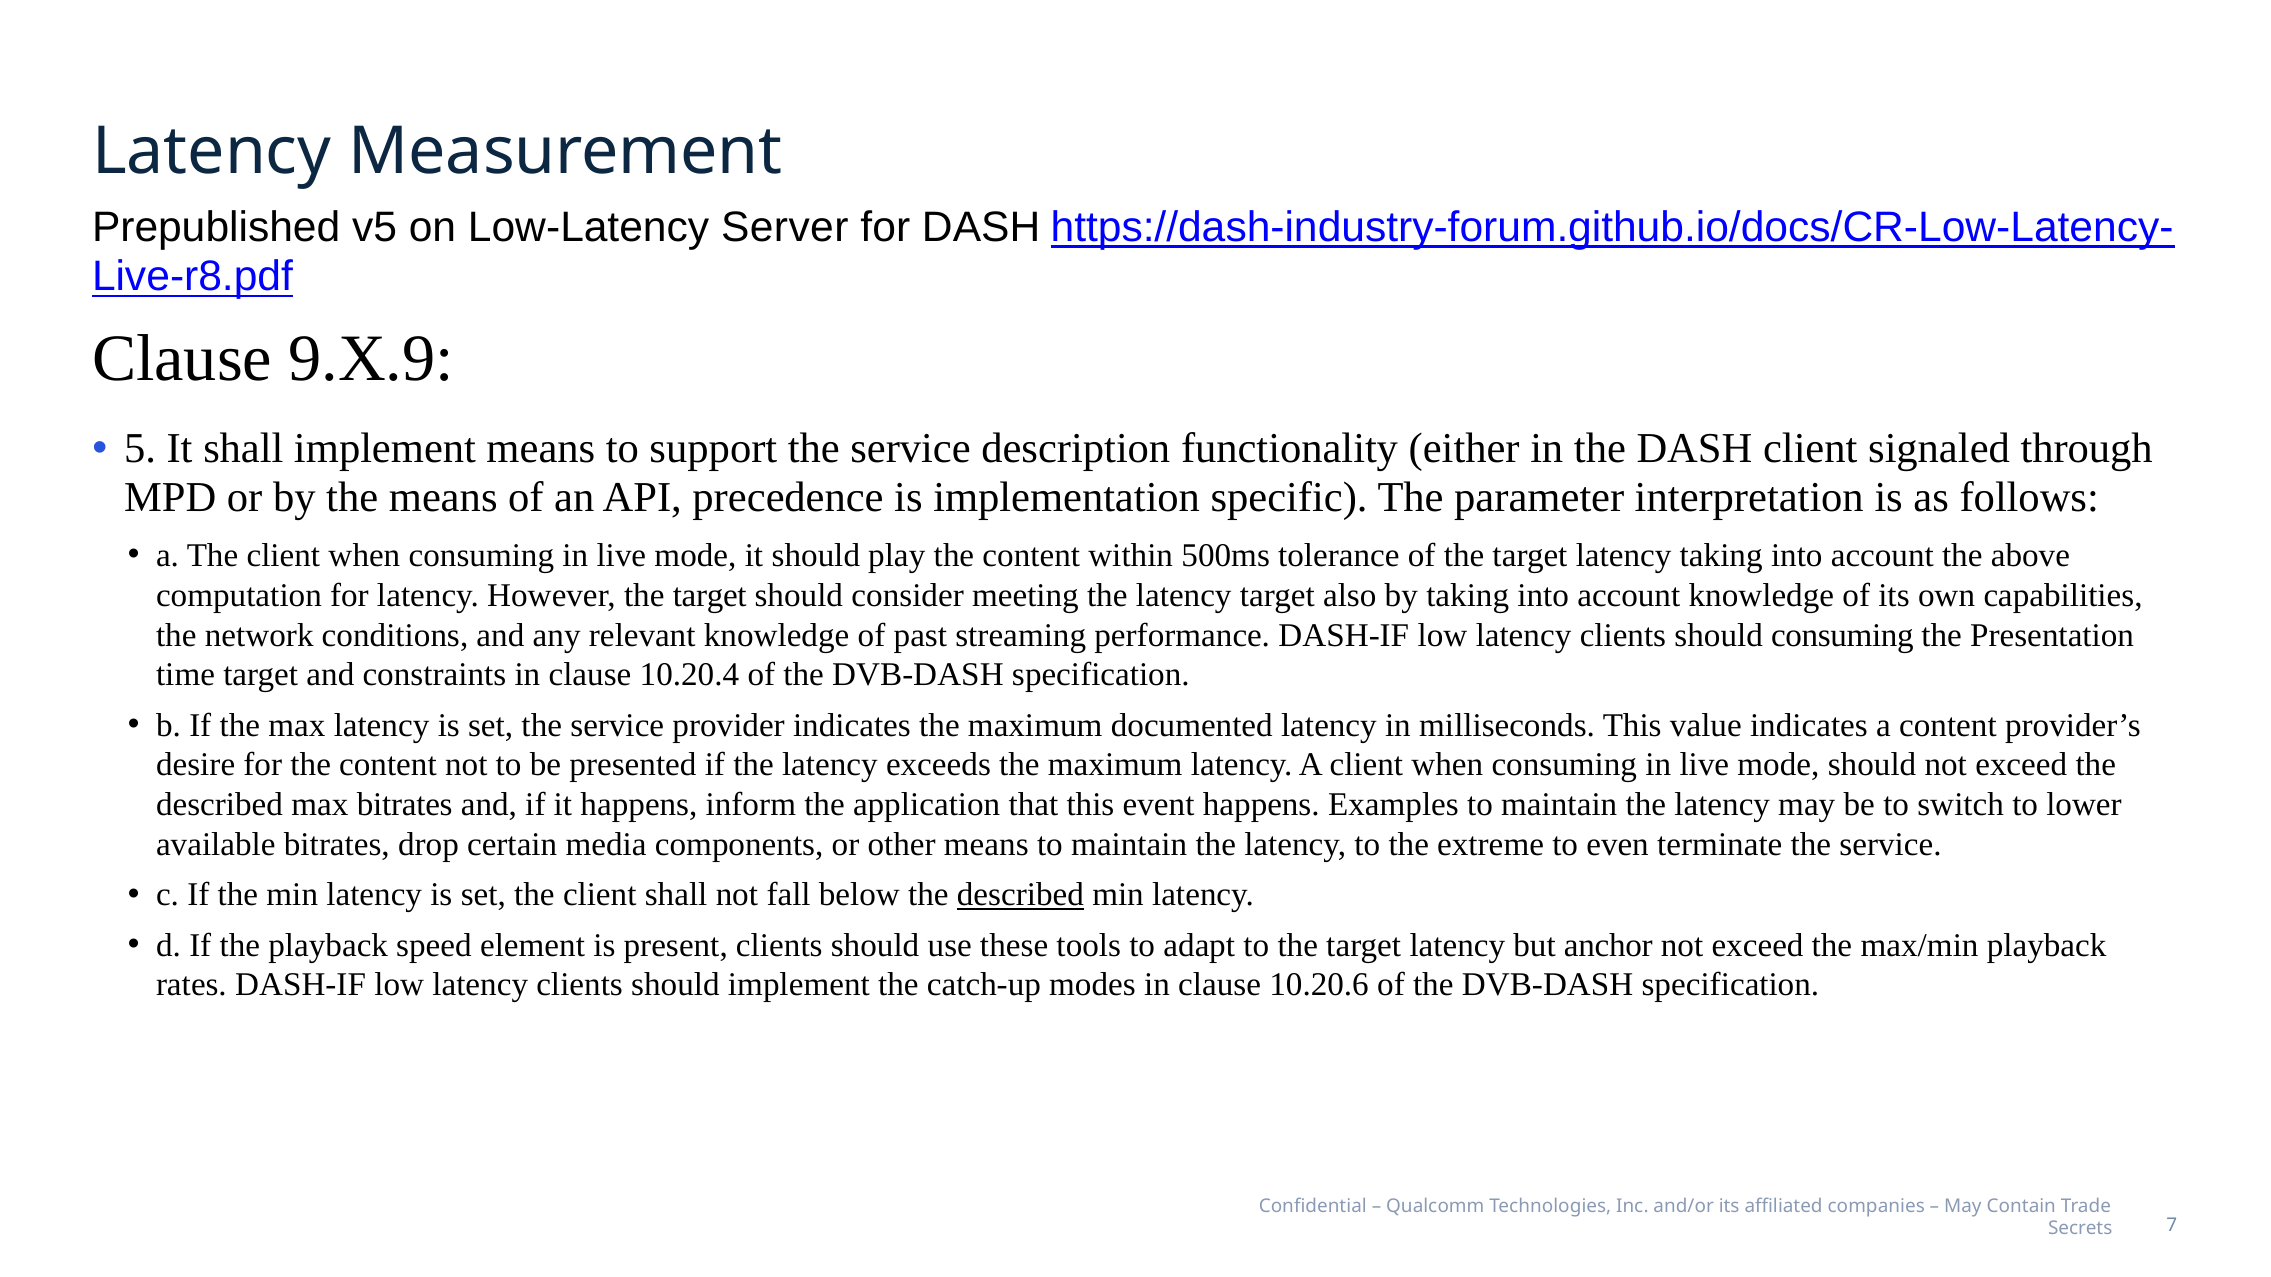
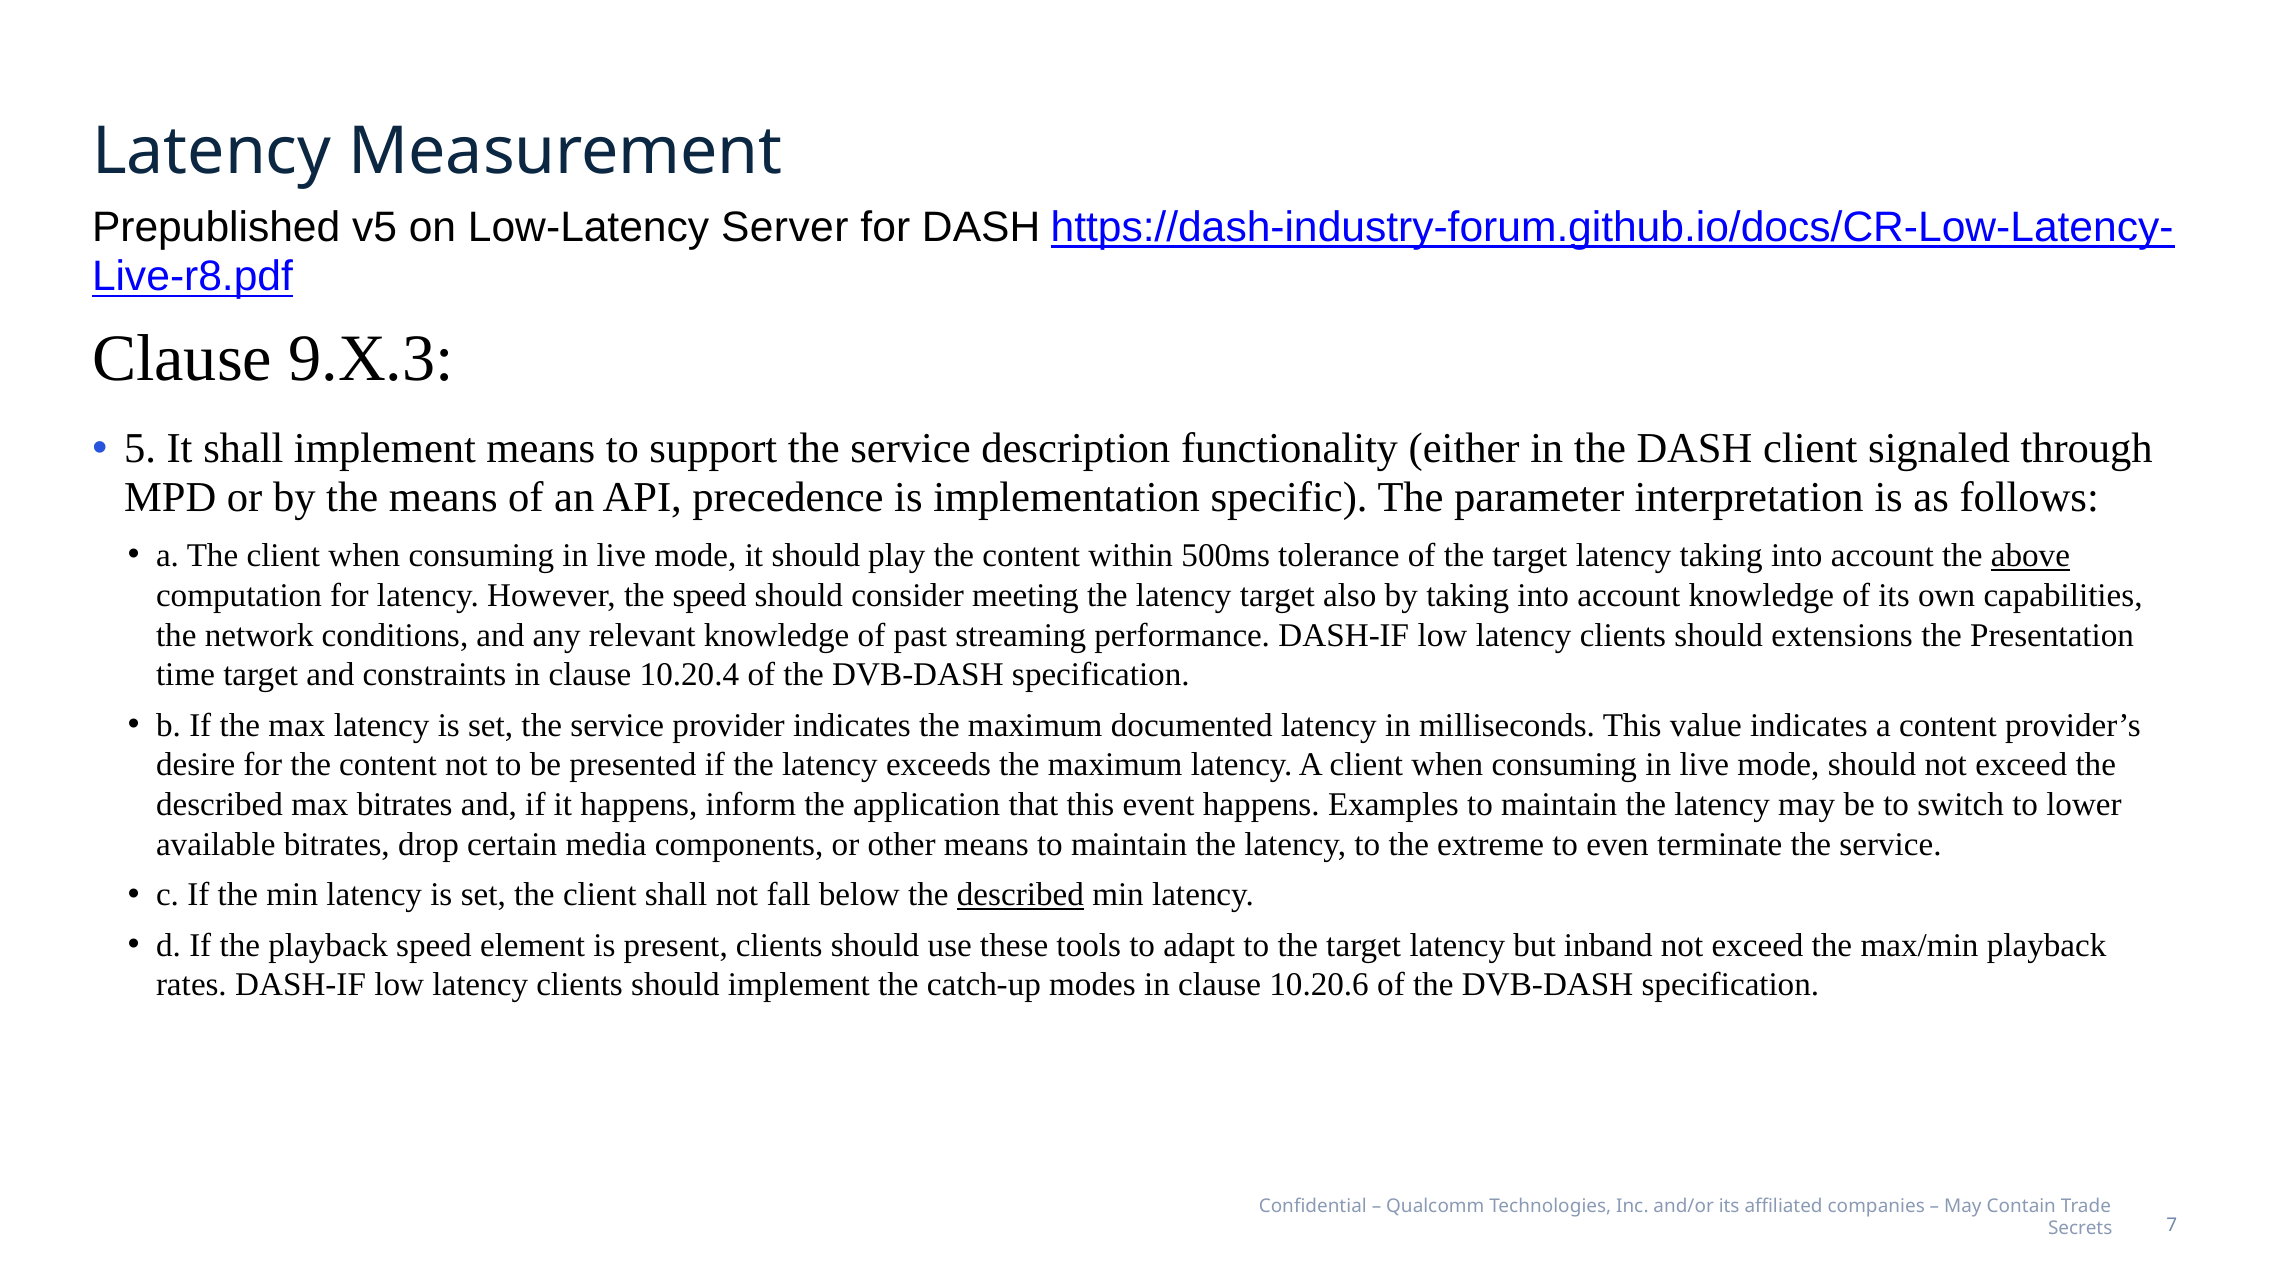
9.X.9: 9.X.9 -> 9.X.3 (371, 359)
above underline: none -> present (2030, 556)
However the target: target -> speed (710, 596)
should consuming: consuming -> extensions (1842, 635)
anchor: anchor -> inband (1608, 946)
